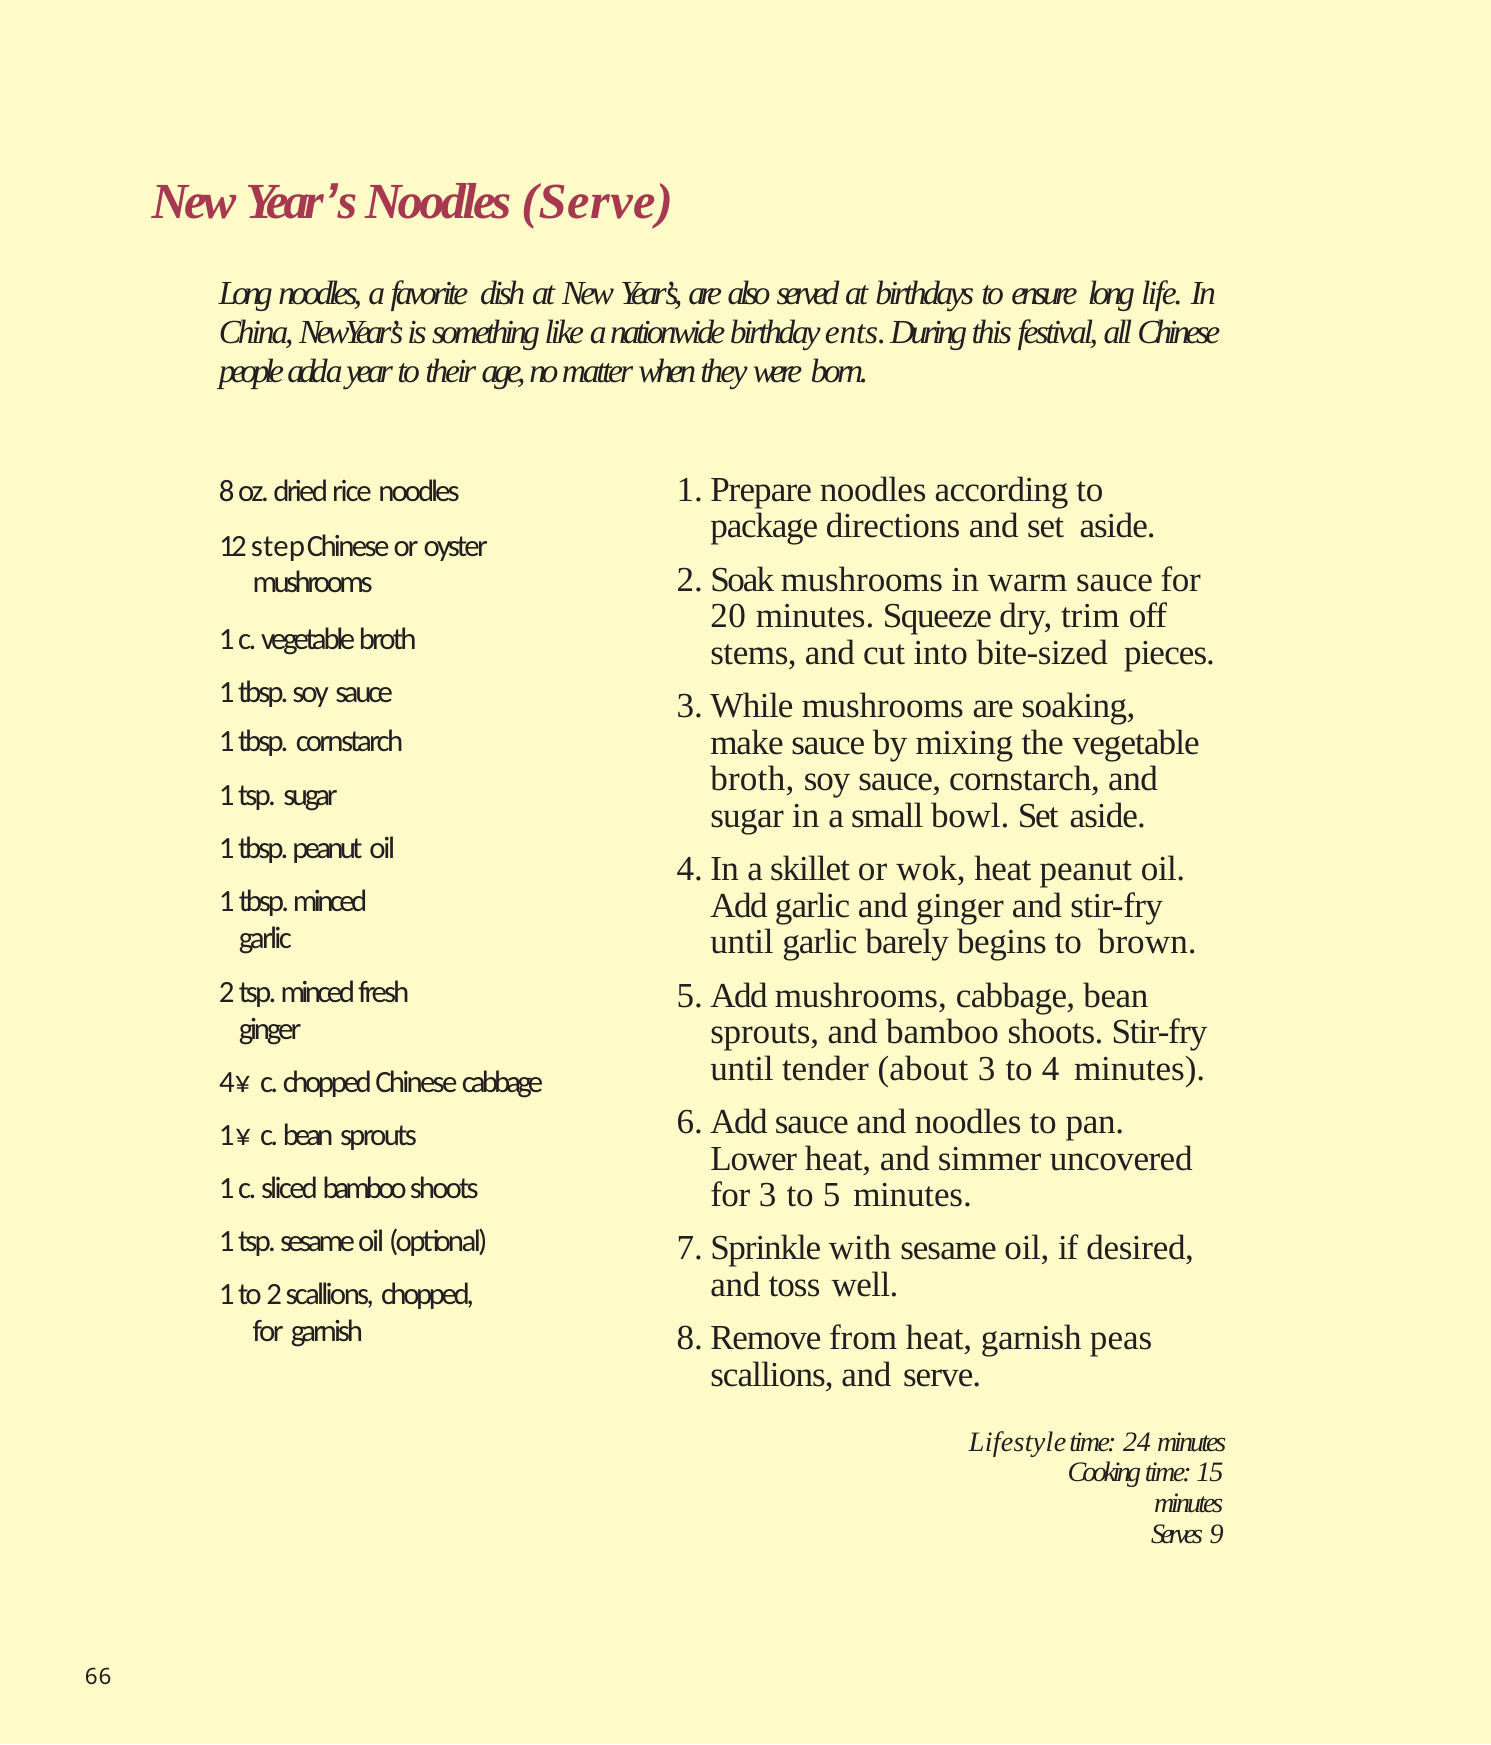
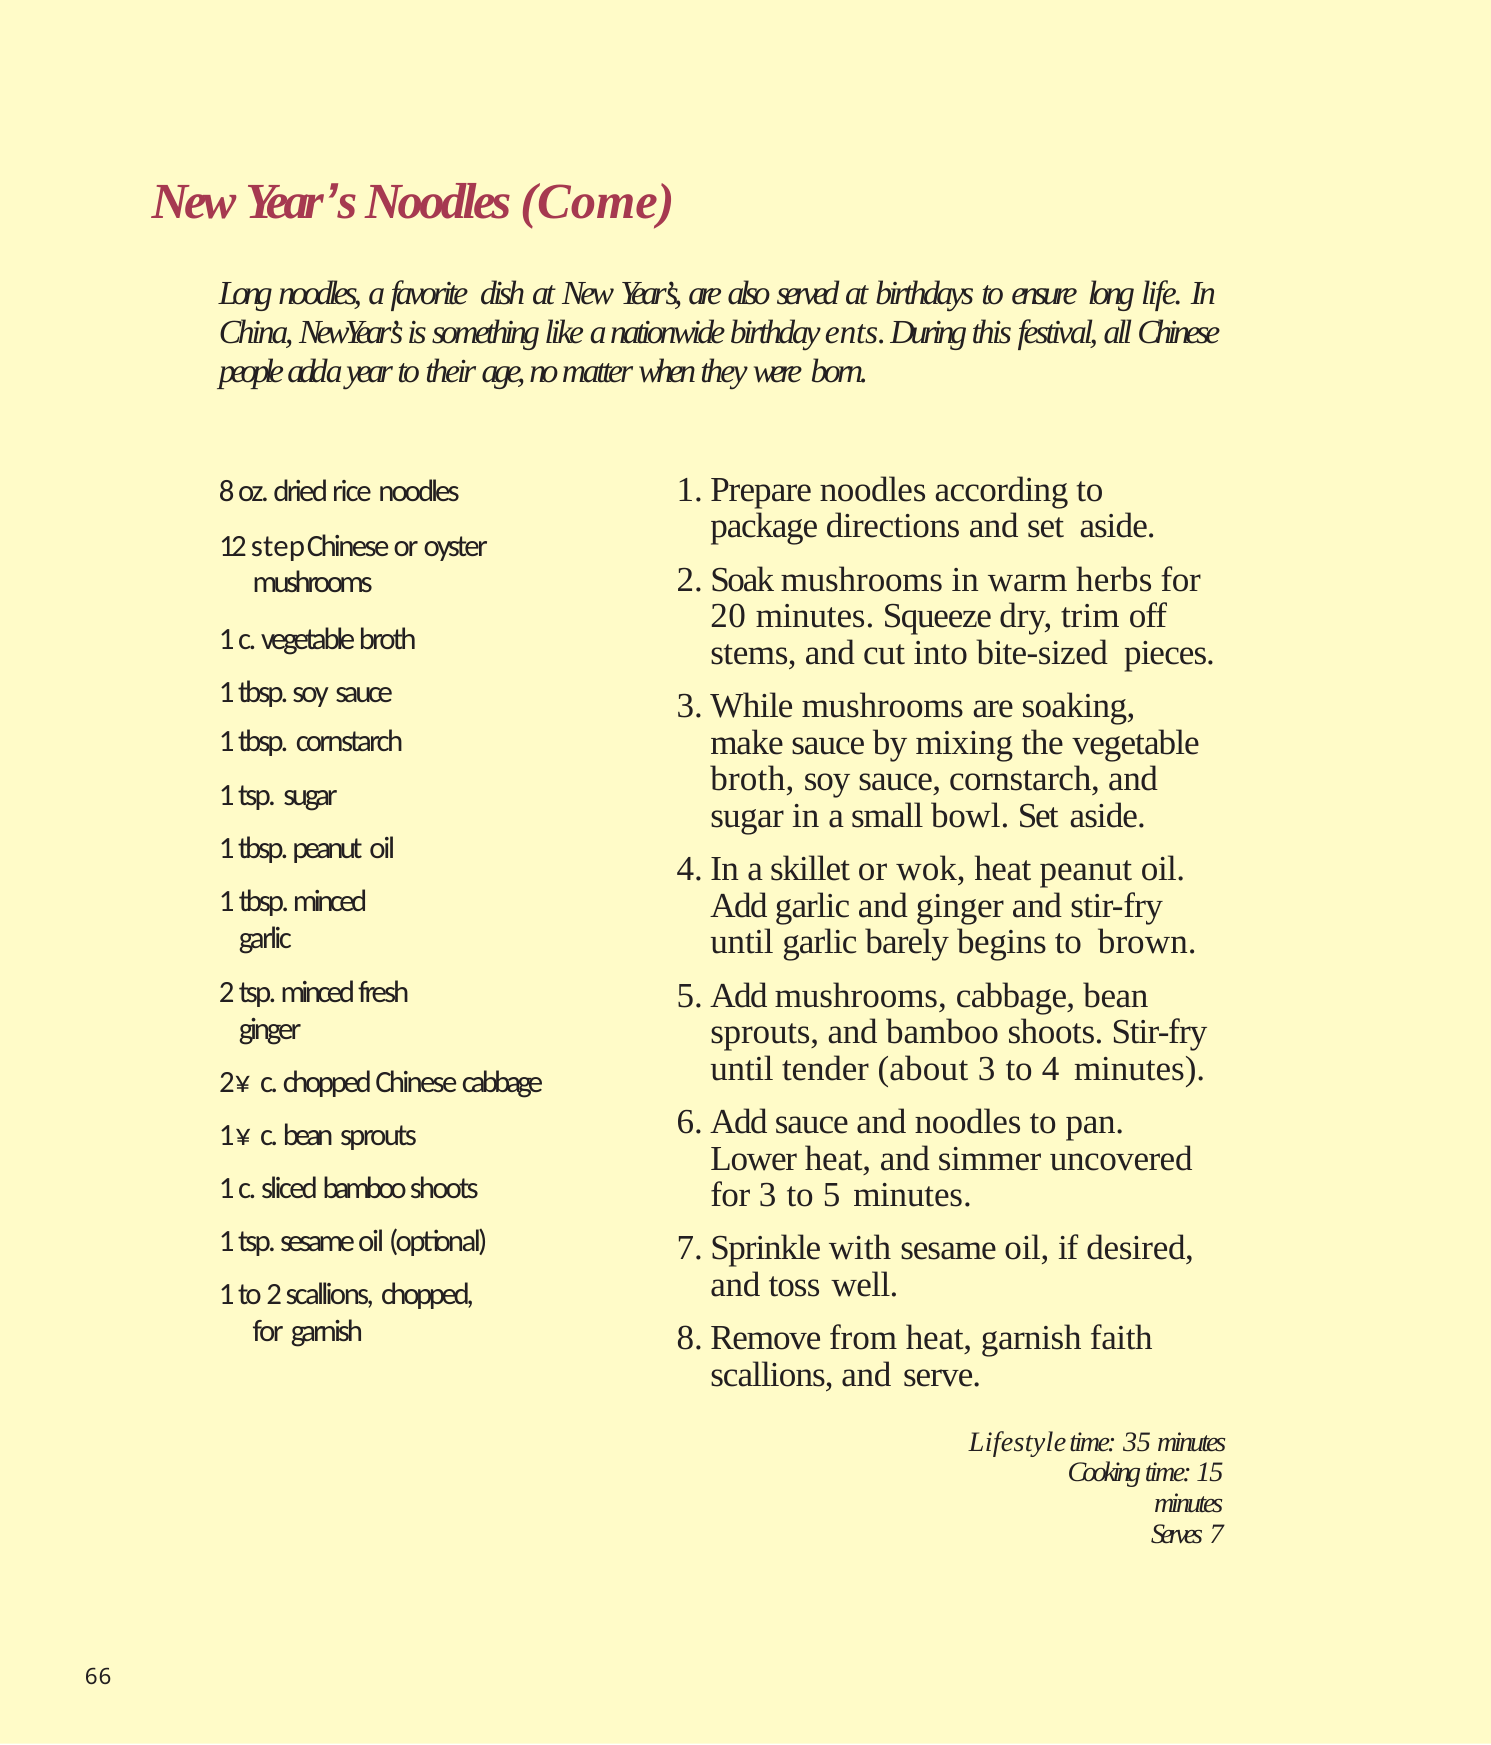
Noodles Serve: Serve -> Come (597, 202)
warm sauce: sauce -> herbs (1114, 580)
4¥: 4¥ -> 2¥ (235, 1082)
peas: peas -> faith (1121, 1338)
24: 24 -> 35 (1137, 1442)
9: 9 -> 7 (1217, 1534)
